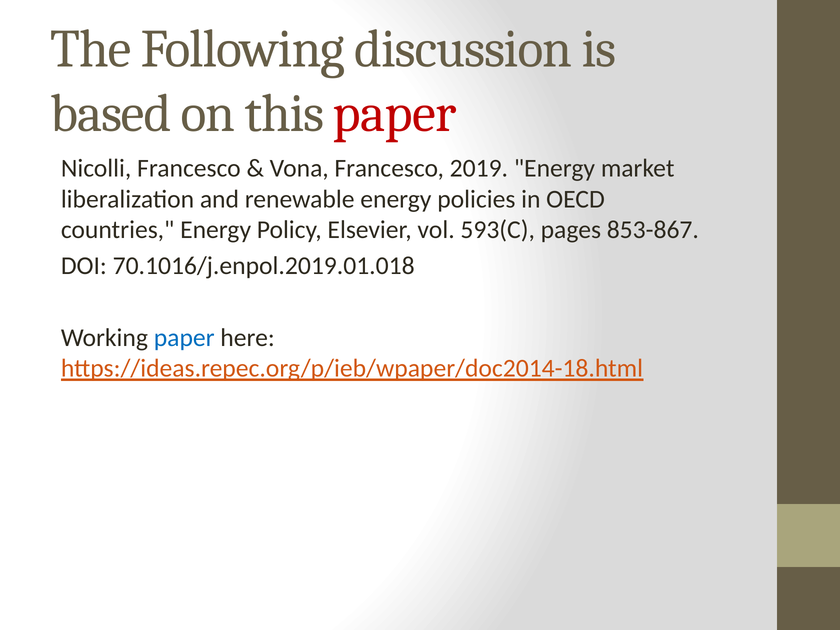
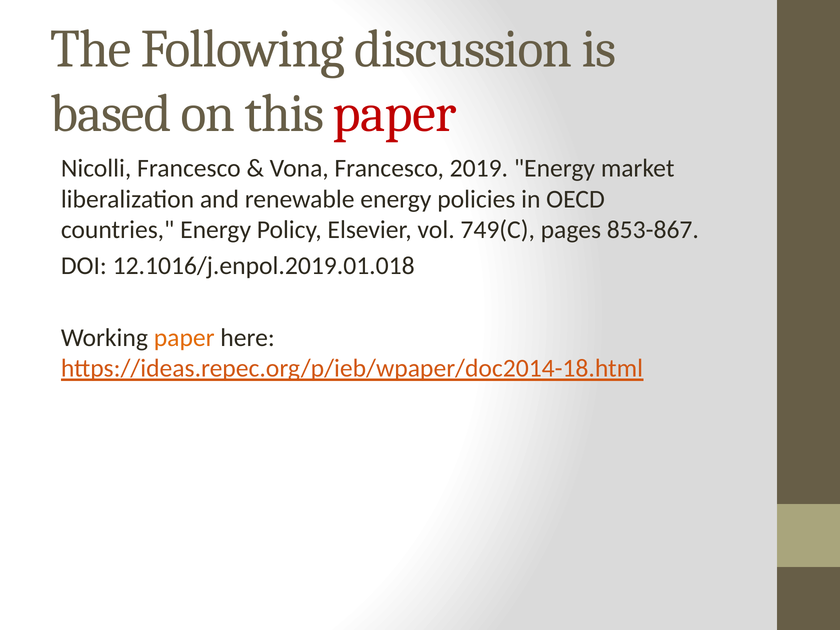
593(C: 593(C -> 749(C (498, 230)
70.1016/j.enpol.2019.01.018: 70.1016/j.enpol.2019.01.018 -> 12.1016/j.enpol.2019.01.018 (264, 266)
paper colour: blue -> orange (184, 338)
